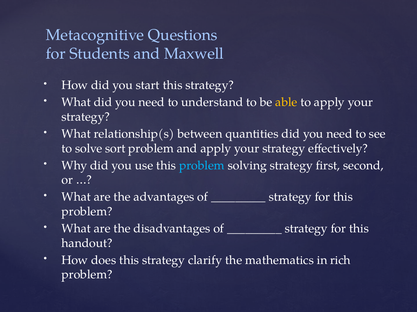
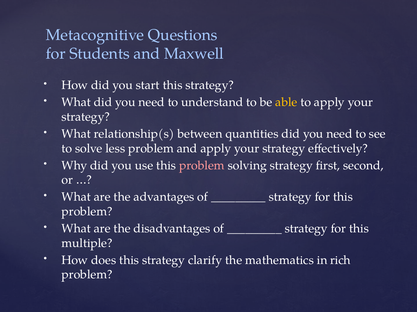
sort: sort -> less (115, 149)
problem colour: light blue -> pink (202, 166)
handout: handout -> multiple (87, 244)
